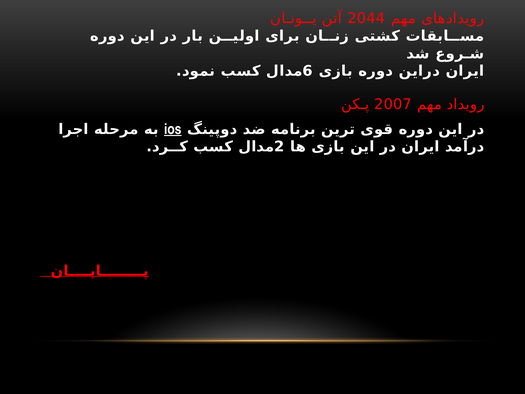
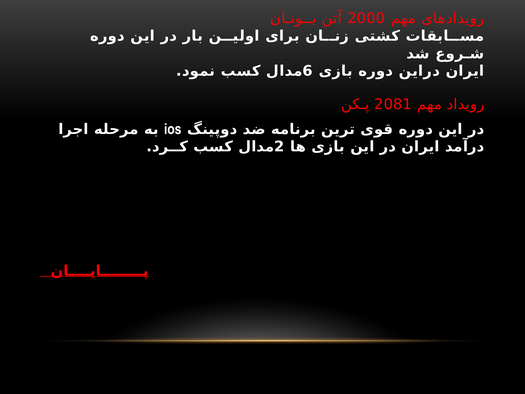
2044: 2044 -> 2000 (366, 18)
2007: 2007 -> 2081 (393, 104)
ios underline: present -> none (173, 129)
